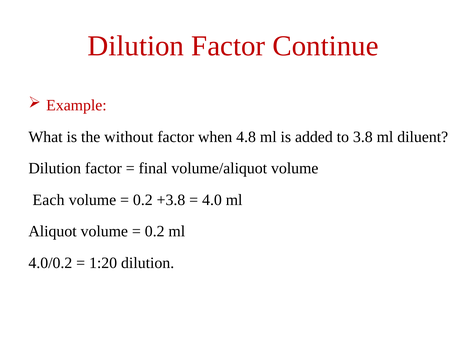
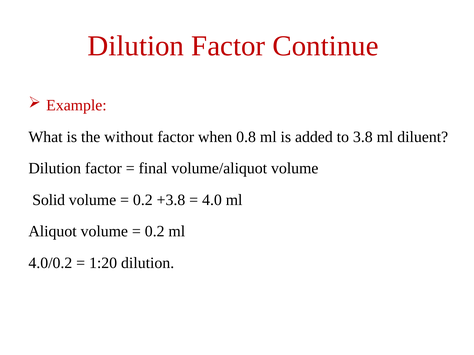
4.8: 4.8 -> 0.8 (246, 137)
Each: Each -> Solid (49, 200)
